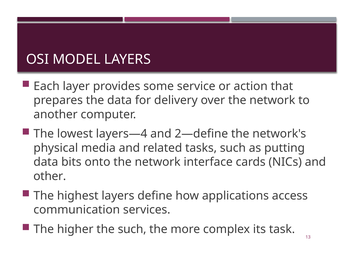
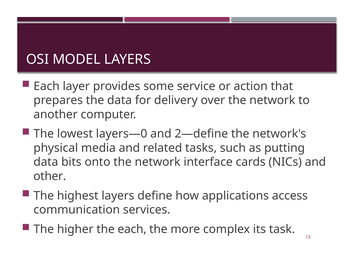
layers—4: layers—4 -> layers—0 (122, 134)
the such: such -> each (132, 230)
